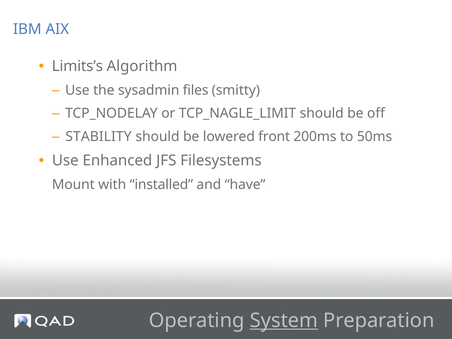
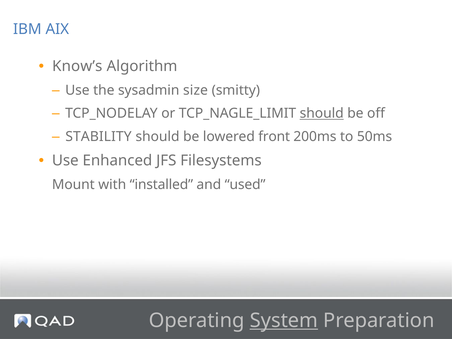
Limits’s: Limits’s -> Know’s (77, 66)
files: files -> size (195, 90)
should underline: none -> present (322, 113)
have: have -> used (245, 185)
